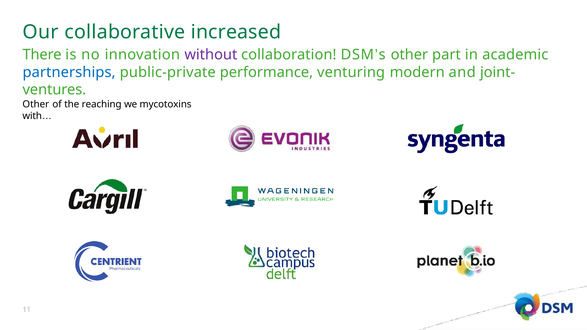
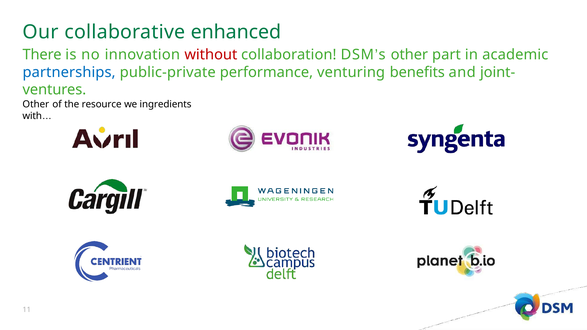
increased: increased -> enhanced (236, 32)
without colour: purple -> red (211, 55)
modern: modern -> benefits (417, 72)
reaching: reaching -> resource (102, 104)
mycotoxins: mycotoxins -> ingredients (166, 104)
